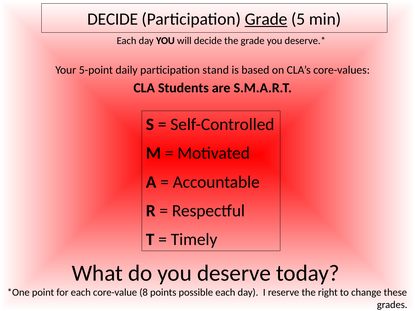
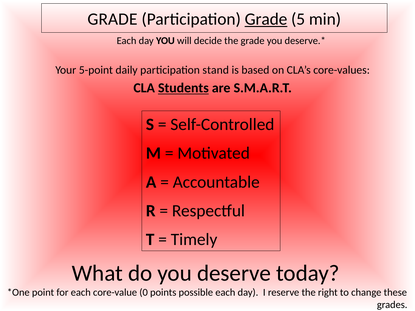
DECIDE: DECIDE -> GRADE (112, 19)
Students underline: none -> present (183, 88)
8: 8 -> 0 (144, 293)
